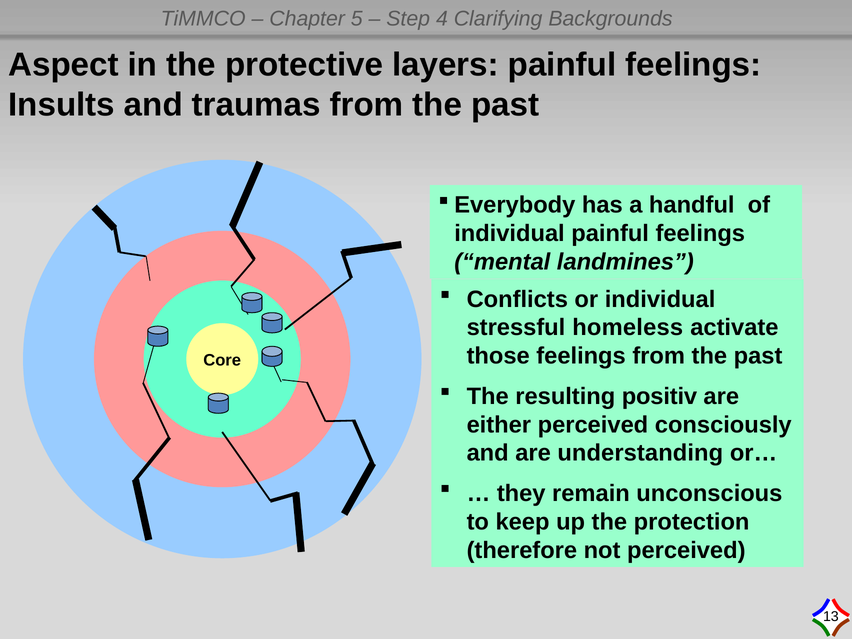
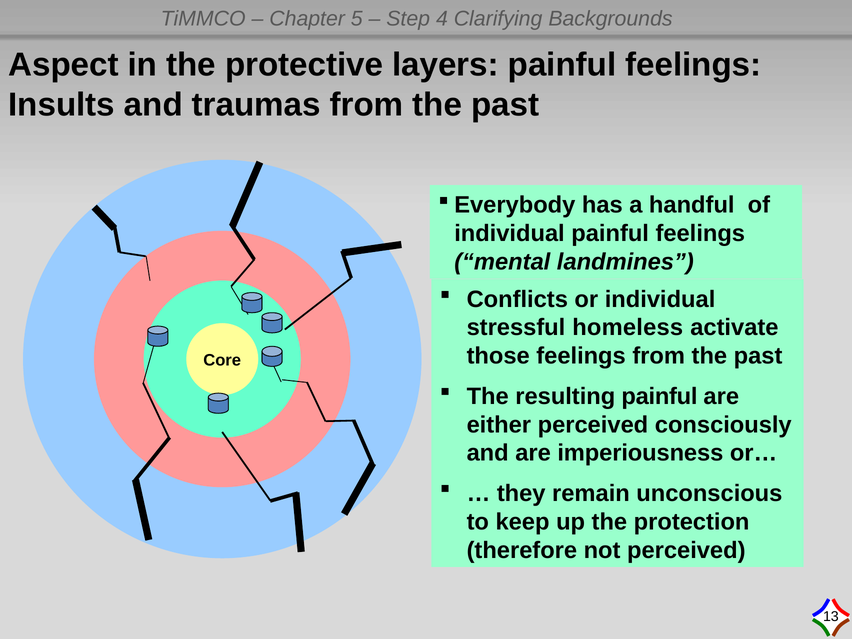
resulting positiv: positiv -> painful (659, 396)
understanding: understanding -> imperiousness (640, 453)
